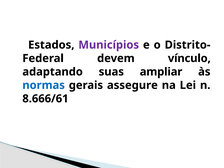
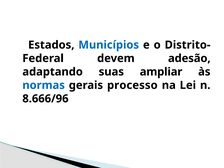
Municípios colour: purple -> blue (109, 45)
vínculo: vínculo -> adesão (189, 58)
assegure: assegure -> processo (132, 85)
8.666/61: 8.666/61 -> 8.666/96 (45, 99)
